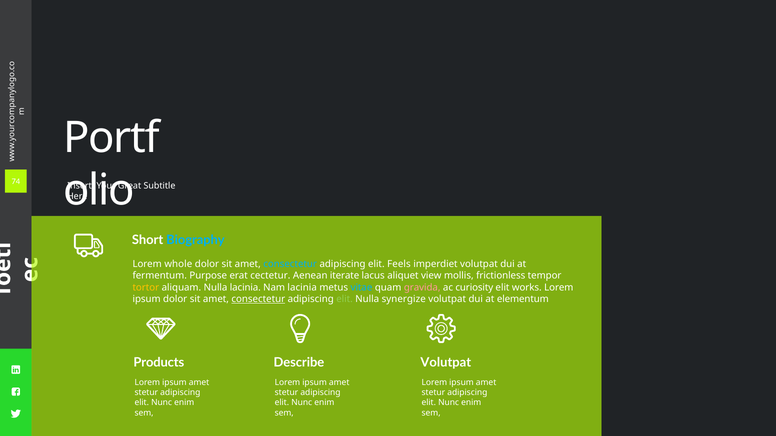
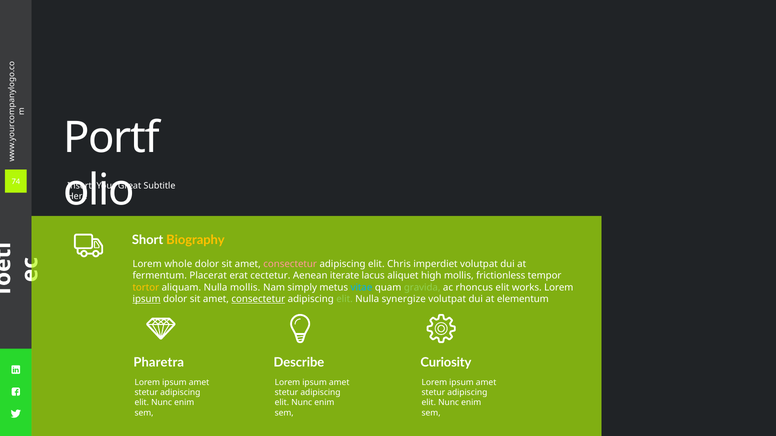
Biography colour: light blue -> yellow (195, 240)
consectetur colour: light blue -> pink (290, 264)
Feels: Feels -> Chris (399, 264)
Purpose: Purpose -> Placerat (208, 276)
view: view -> high (431, 276)
Nulla lacinia: lacinia -> mollis (245, 288)
Nam lacinia: lacinia -> simply (302, 288)
gravida colour: pink -> light green (422, 288)
curiosity: curiosity -> rhoncus (474, 288)
ipsum underline: none -> present (147, 299)
Products: Products -> Pharetra (159, 363)
Volutpat: Volutpat -> Curiosity (446, 363)
